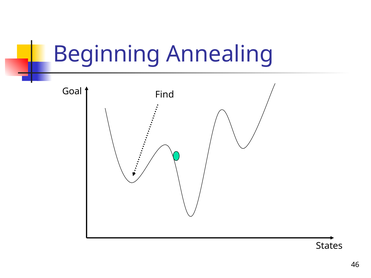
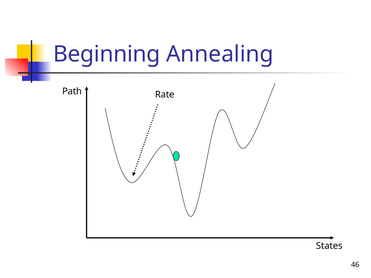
Goal: Goal -> Path (72, 92)
Find: Find -> Rate (165, 95)
